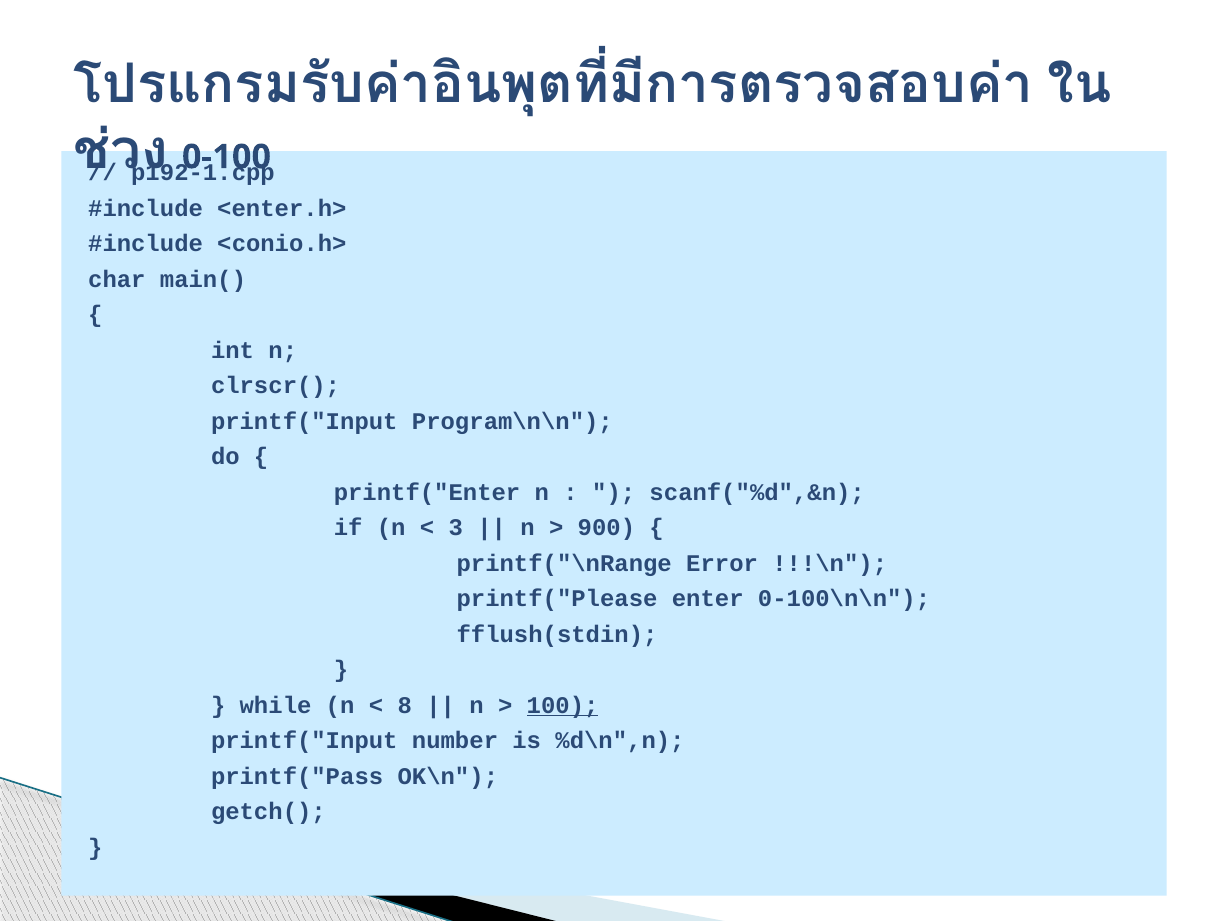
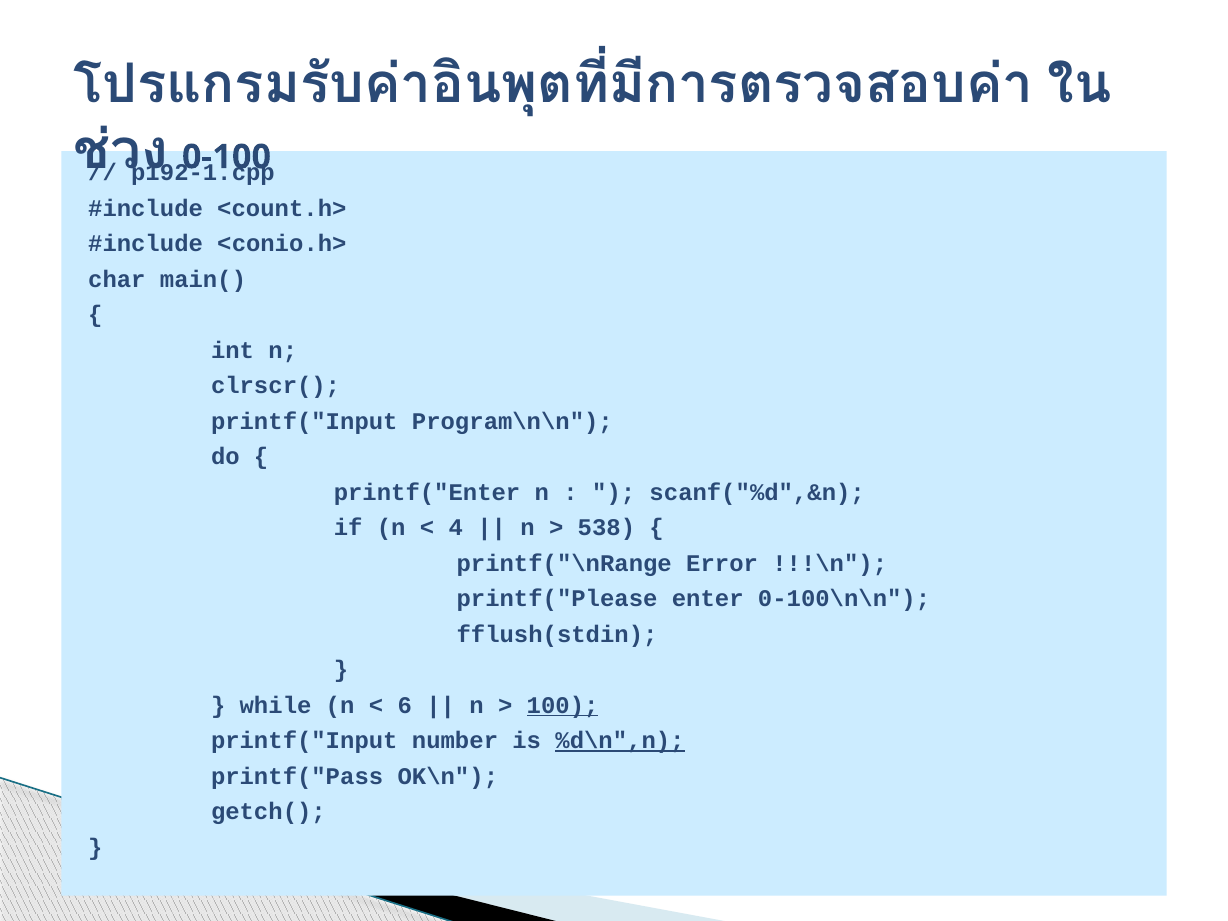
<enter.h>: <enter.h> -> <count.h> (282, 209)
3: 3 -> 4 (456, 528)
900: 900 -> 538 (606, 528)
8: 8 -> 6 (405, 705)
%d\n",n underline: none -> present (620, 741)
